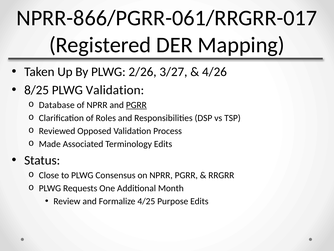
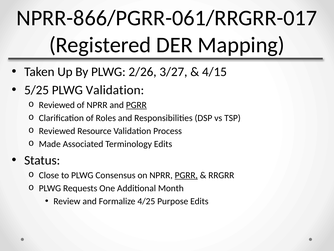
4/26: 4/26 -> 4/15 (214, 72)
8/25: 8/25 -> 5/25 (37, 90)
Database: Database -> Reviewed (57, 105)
Opposed: Opposed -> Resource (94, 131)
PGRR underline: none -> present (186, 175)
